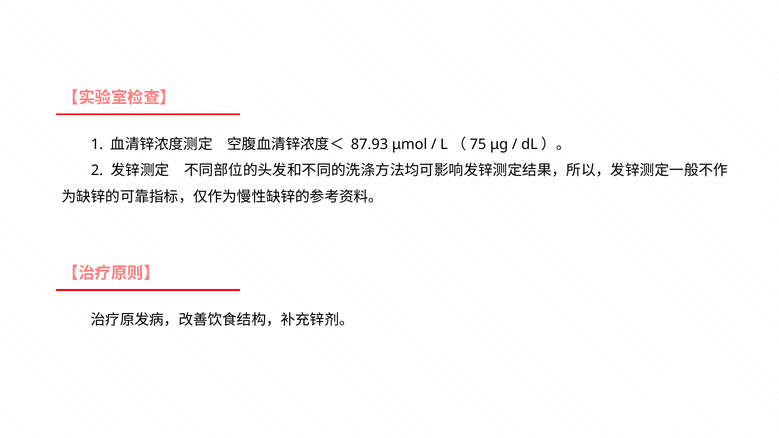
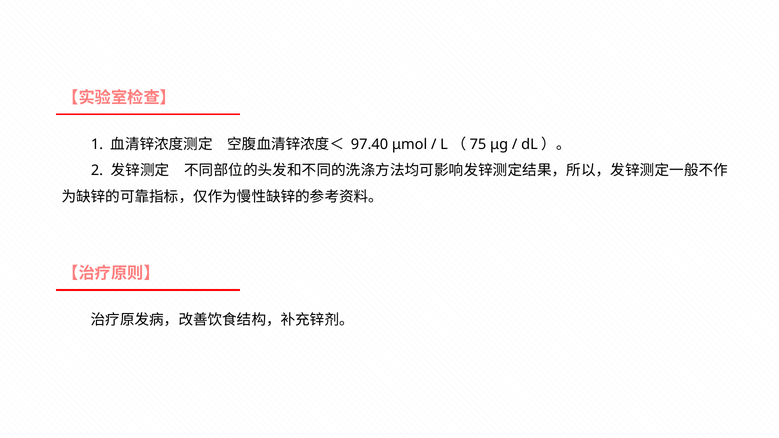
87.93: 87.93 -> 97.40 (369, 144)
